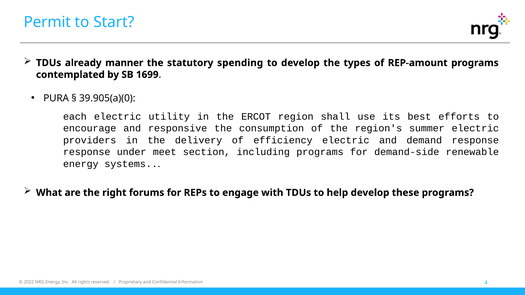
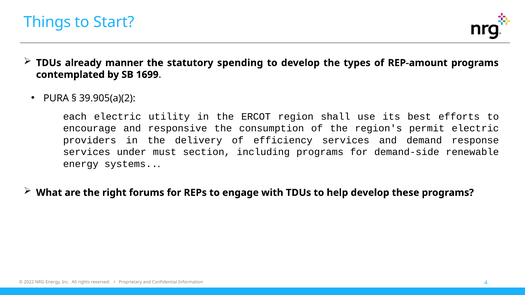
Permit: Permit -> Things (47, 22)
39.905(a)(0: 39.905(a)(0 -> 39.905(a)(2 (107, 98)
summer: summer -> permit (427, 129)
efficiency electric: electric -> services (346, 140)
response: response -> services (87, 152)
meet: meet -> must (165, 152)
